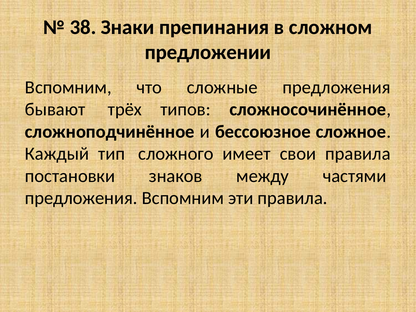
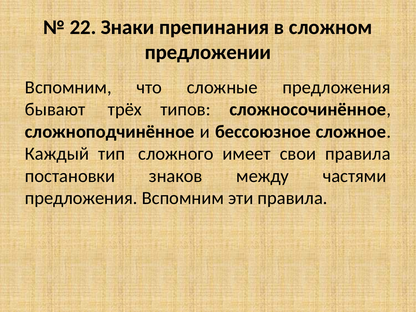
38: 38 -> 22 (83, 27)
